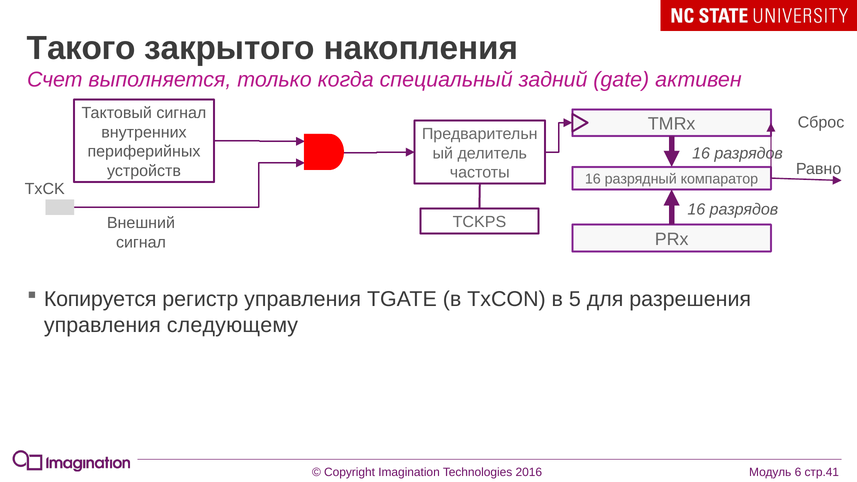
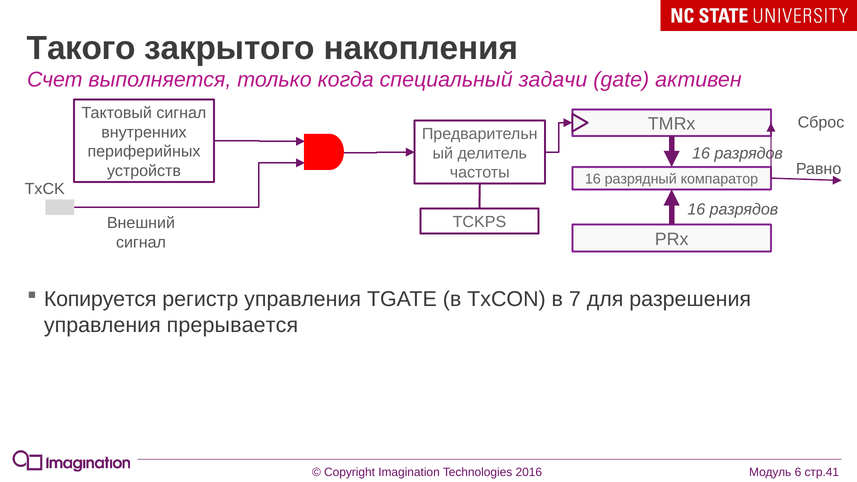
задний: задний -> задачи (553, 80)
5: 5 -> 7 (575, 299)
следующему: следующему -> прерывается (232, 325)
